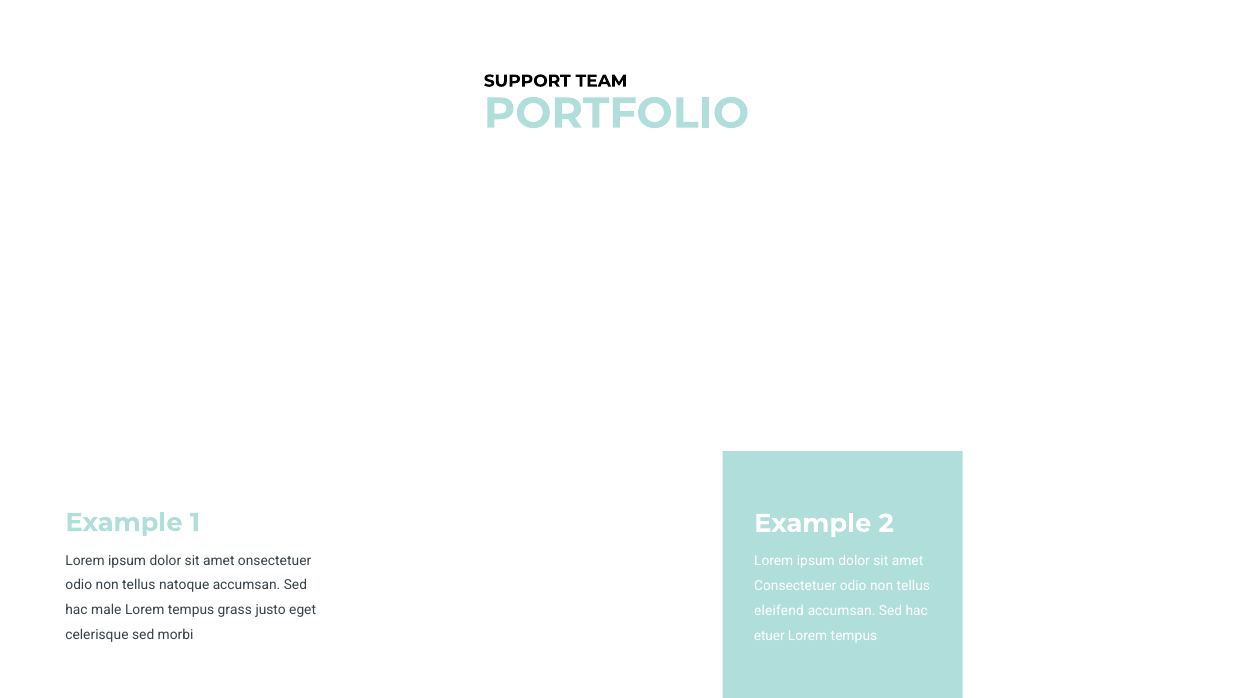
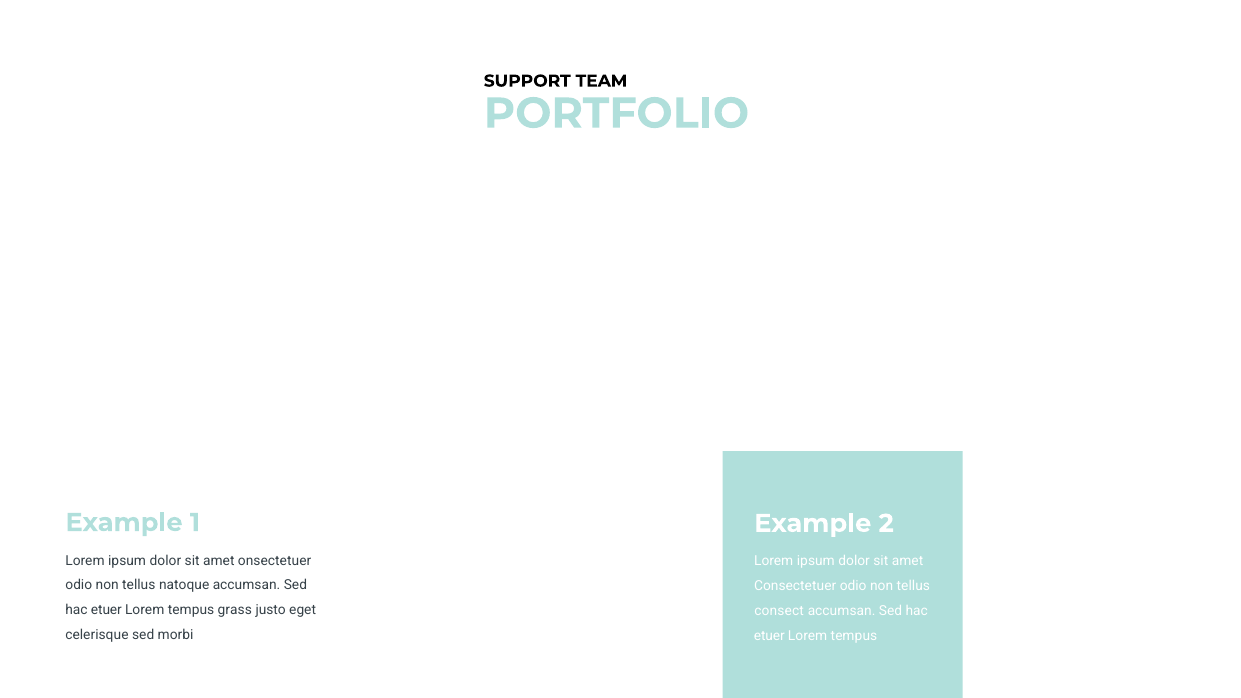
male: male -> etuer (106, 610)
eleifend: eleifend -> consect (779, 611)
